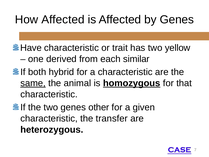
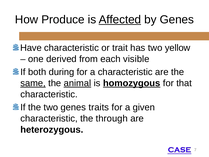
How Affected: Affected -> Produce (63, 19)
Affected underline: none -> present (120, 19)
similar: similar -> visible (136, 59)
hybrid: hybrid -> during (61, 72)
animal underline: none -> present (77, 83)
other: other -> traits (99, 107)
transfer: transfer -> through (112, 118)
